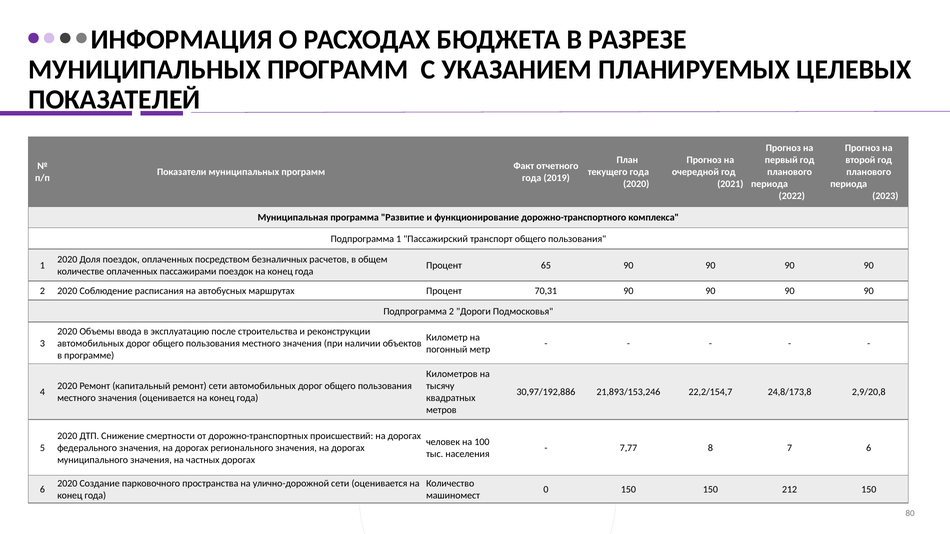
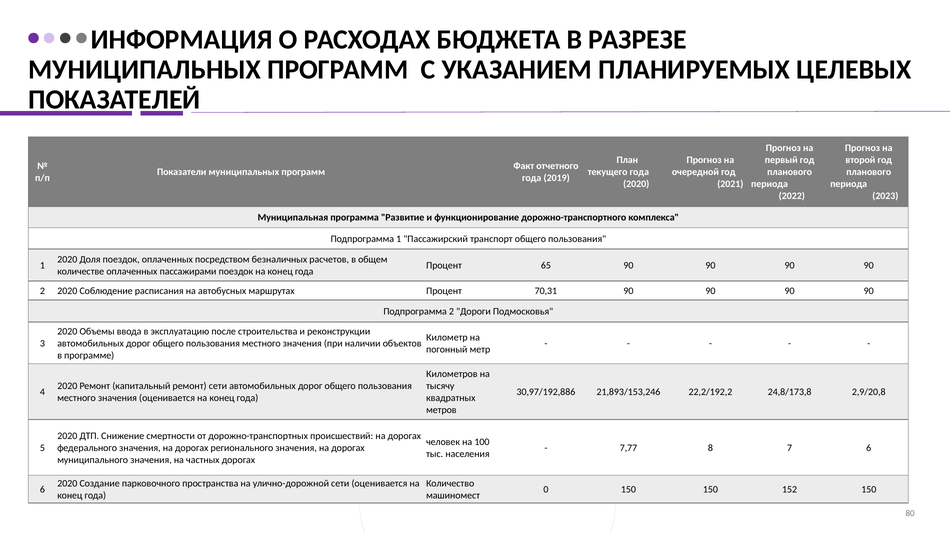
22,2/154,7: 22,2/154,7 -> 22,2/192,2 (710, 392)
212: 212 -> 152 (790, 490)
